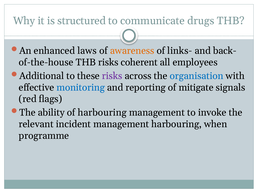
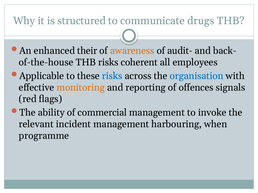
laws: laws -> their (87, 51)
links-: links- -> audit- (180, 51)
Additional: Additional -> Applicable (42, 76)
risks colour: purple -> blue (112, 76)
monitoring colour: blue -> orange (81, 88)
mitigate: mitigate -> offences (196, 88)
of harbouring: harbouring -> commercial (102, 113)
